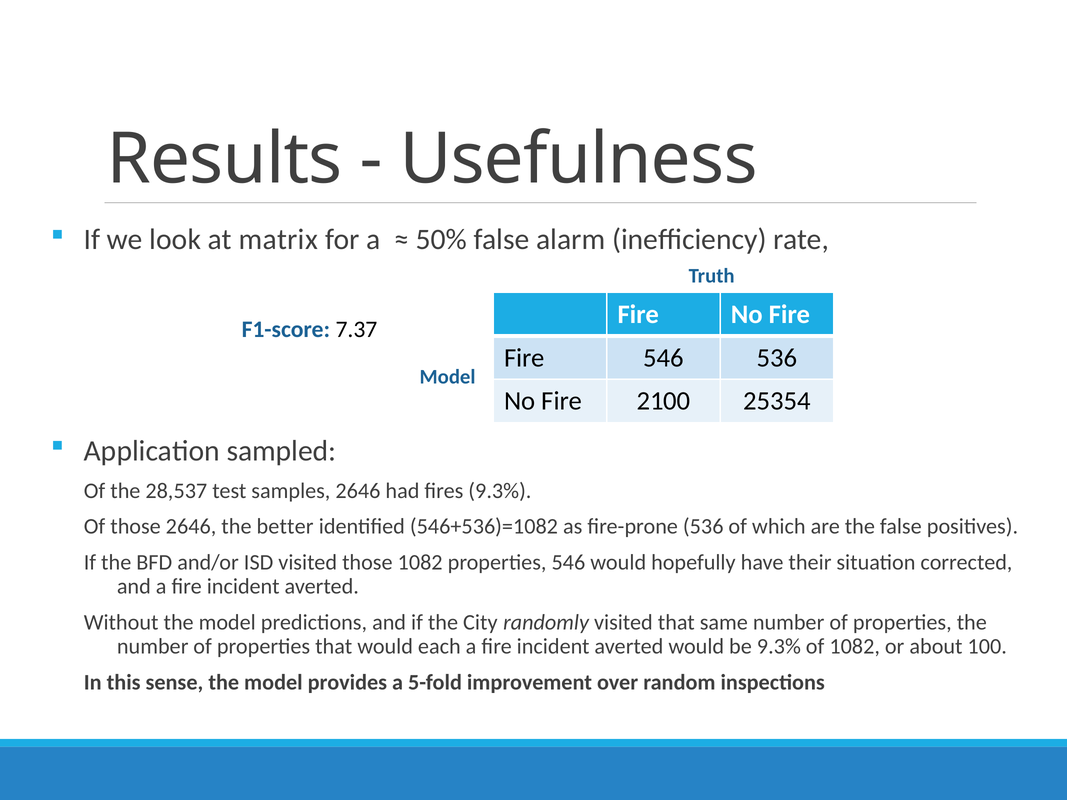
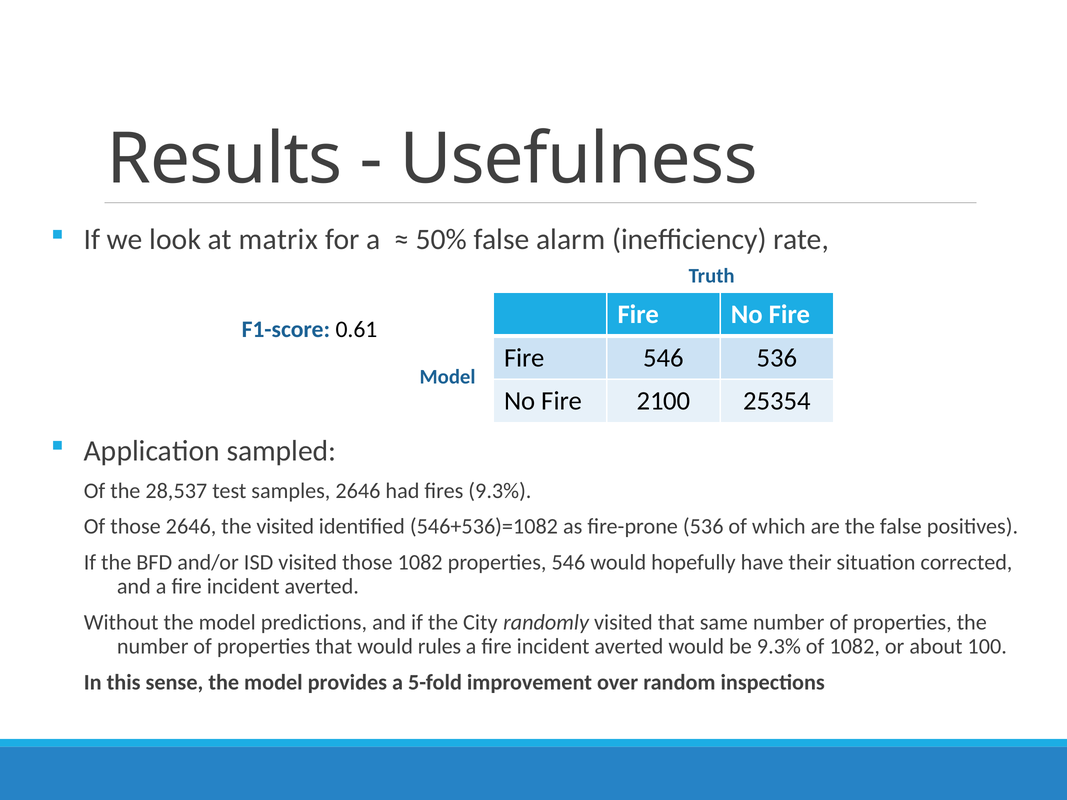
7.37: 7.37 -> 0.61 (356, 329)
the better: better -> visited (285, 527)
each: each -> rules (439, 647)
